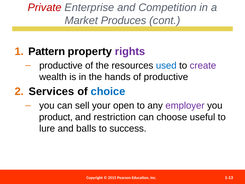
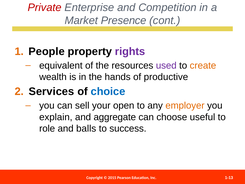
Produces: Produces -> Presence (124, 21)
Pattern: Pattern -> People (47, 51)
productive: productive -> equivalent (61, 65)
used colour: blue -> purple (166, 65)
create colour: purple -> orange (203, 65)
employer colour: purple -> orange (185, 106)
product: product -> explain (56, 117)
restriction: restriction -> aggregate (115, 117)
lure: lure -> role (47, 128)
